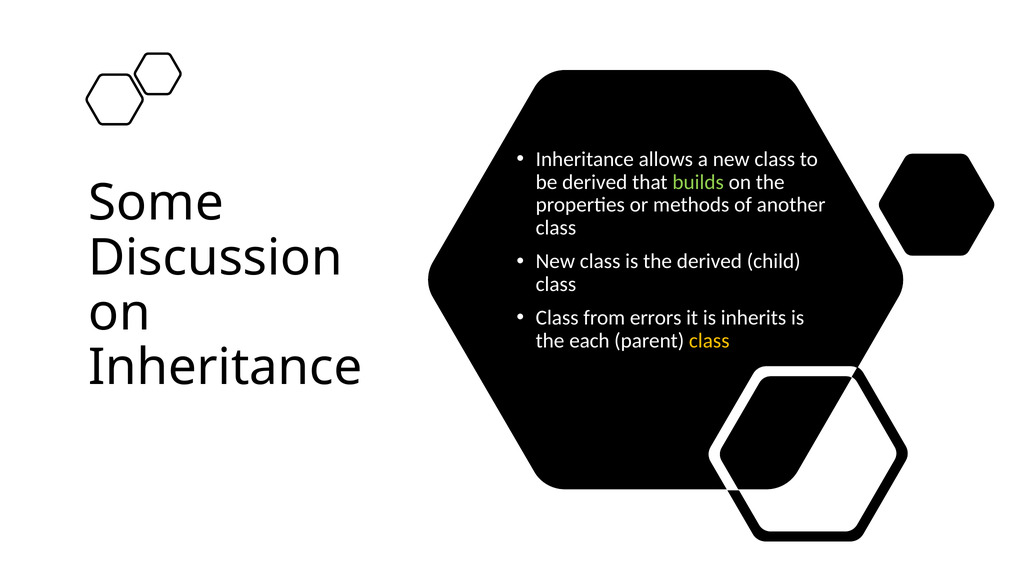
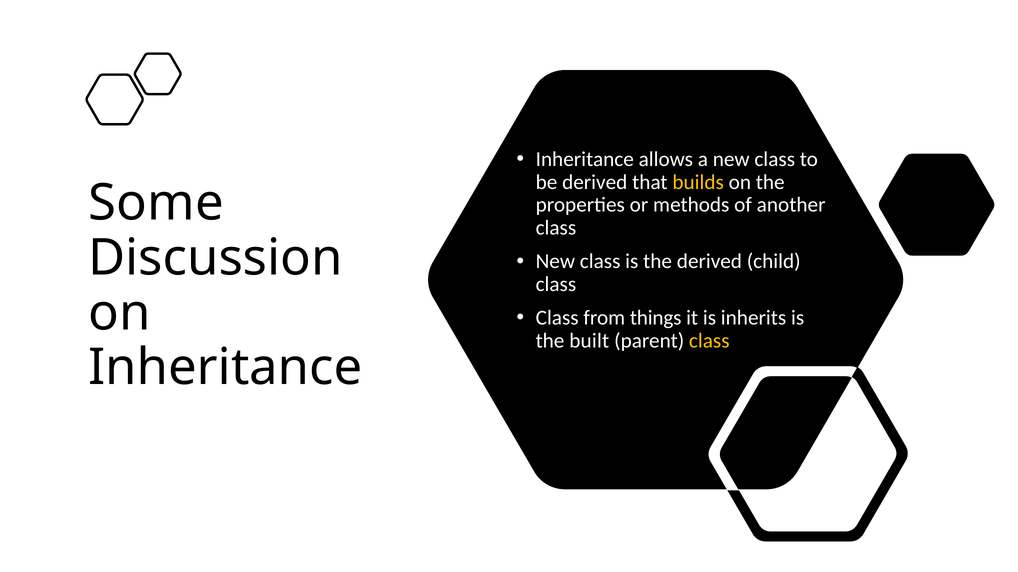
builds colour: light green -> yellow (698, 182)
errors: errors -> things (656, 318)
each: each -> built (589, 341)
